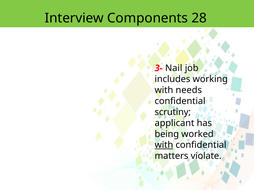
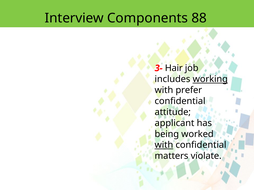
28: 28 -> 88 (199, 18)
Nail: Nail -> Hair (174, 68)
working underline: none -> present (210, 79)
needs: needs -> prefer (189, 90)
scrutiny: scrutiny -> attitude (173, 112)
